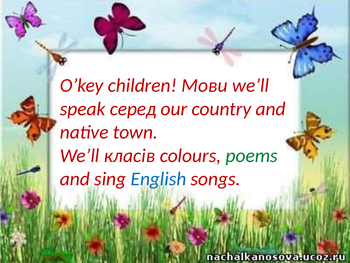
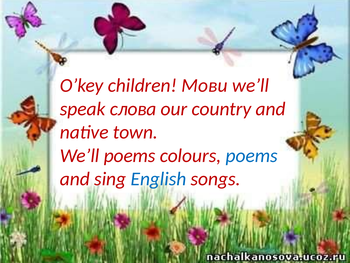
серед: серед -> слова (133, 109)
We’ll класів: класів -> poems (130, 155)
poems colour: green -> blue (252, 155)
